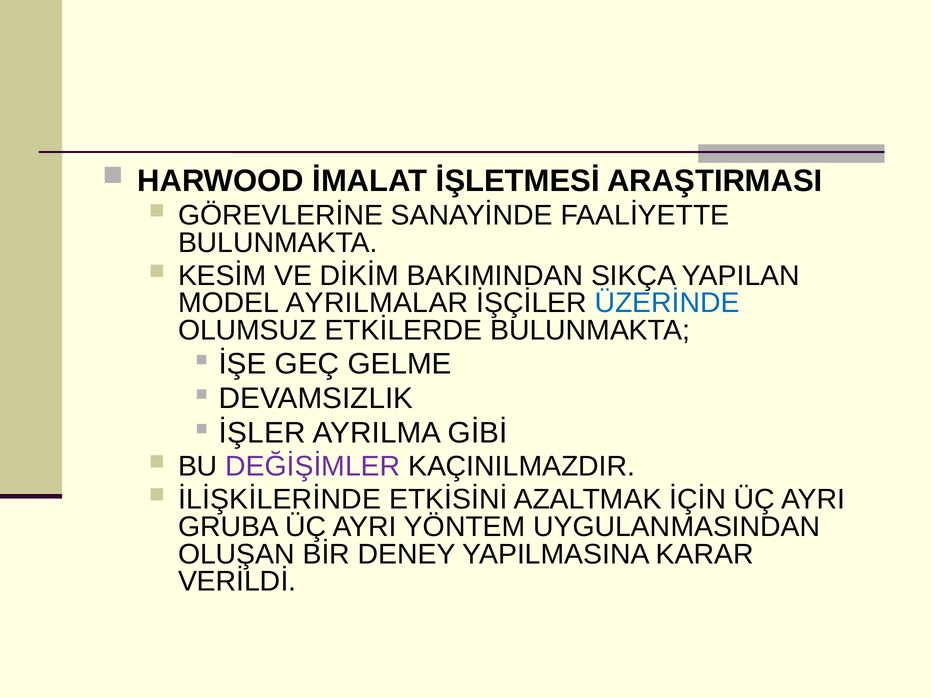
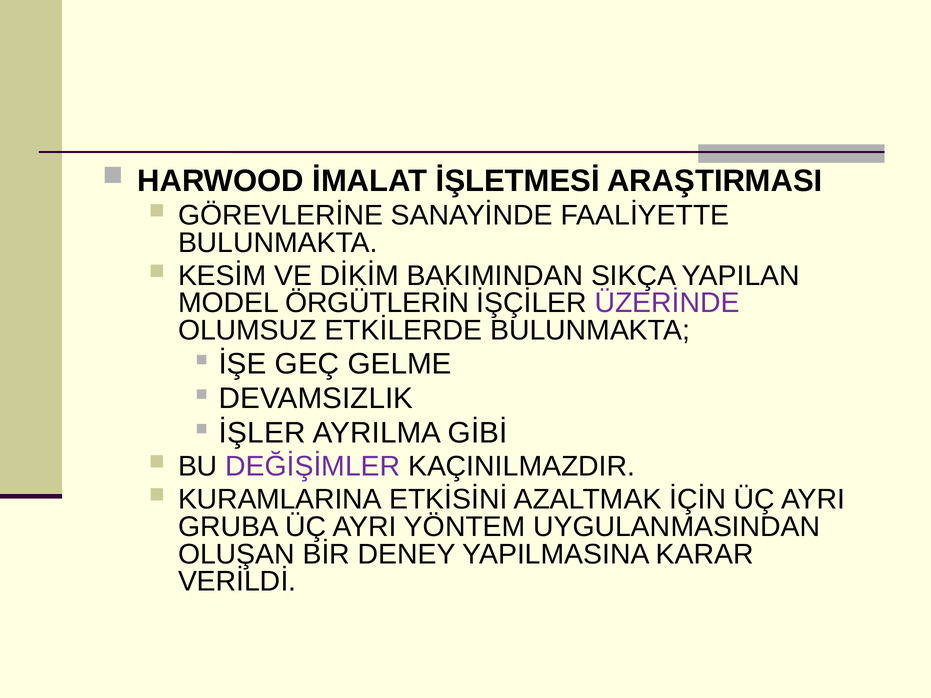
AYRILMALAR: AYRILMALAR -> ÖRGÜTLERİN (377, 303)
ÜZERİNDE colour: blue -> purple (667, 303)
İLİŞKİLERİNDE: İLİŞKİLERİNDE -> KURAMLARINA (280, 500)
